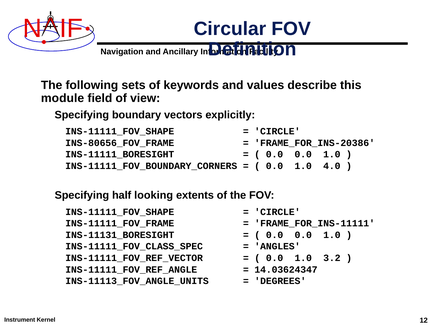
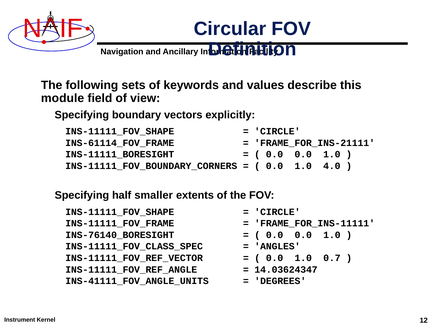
INS-80656_FOV_FRAME: INS-80656_FOV_FRAME -> INS-61114_FOV_FRAME (120, 143)
FRAME_FOR_INS-20386: FRAME_FOR_INS-20386 -> FRAME_FOR_INS-21111 (315, 143)
looking: looking -> smaller (154, 195)
INS-11131_BORESIGHT: INS-11131_BORESIGHT -> INS-76140_BORESIGHT (120, 234)
3.2: 3.2 -> 0.7 (332, 257)
INS-11113_FOV_ANGLE_UNITS: INS-11113_FOV_ANGLE_UNITS -> INS-41111_FOV_ANGLE_UNITS (137, 280)
